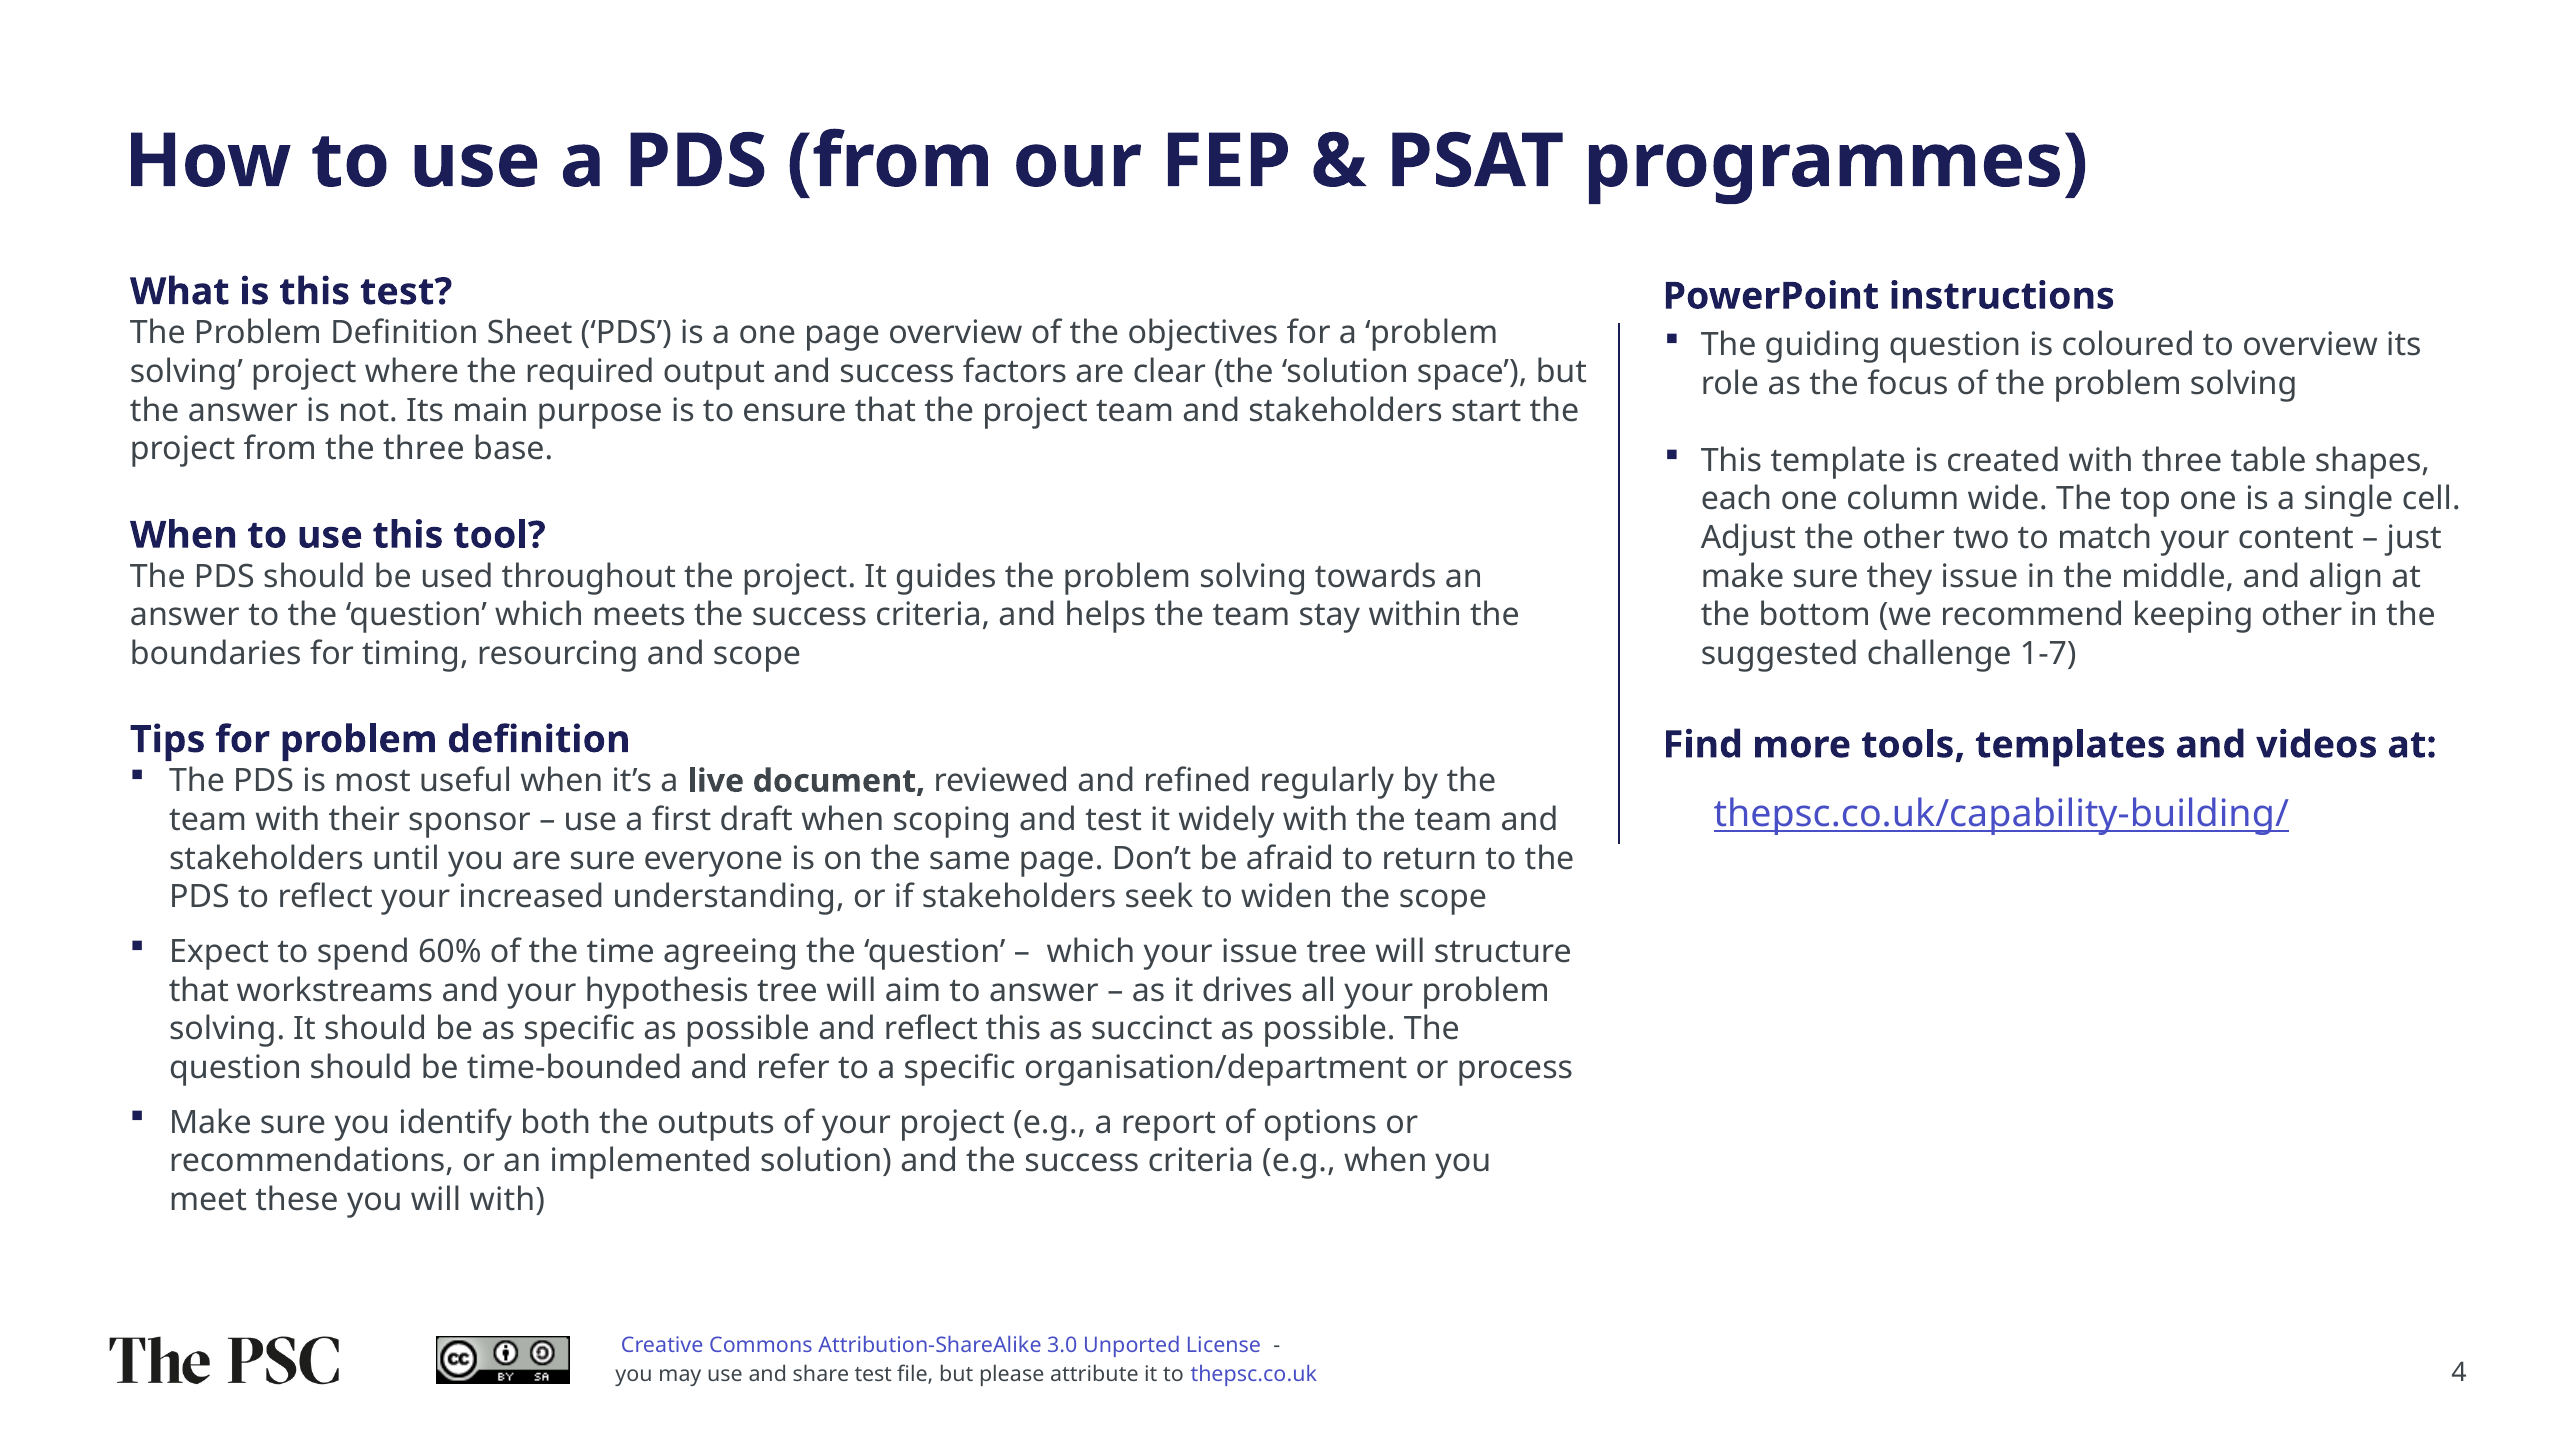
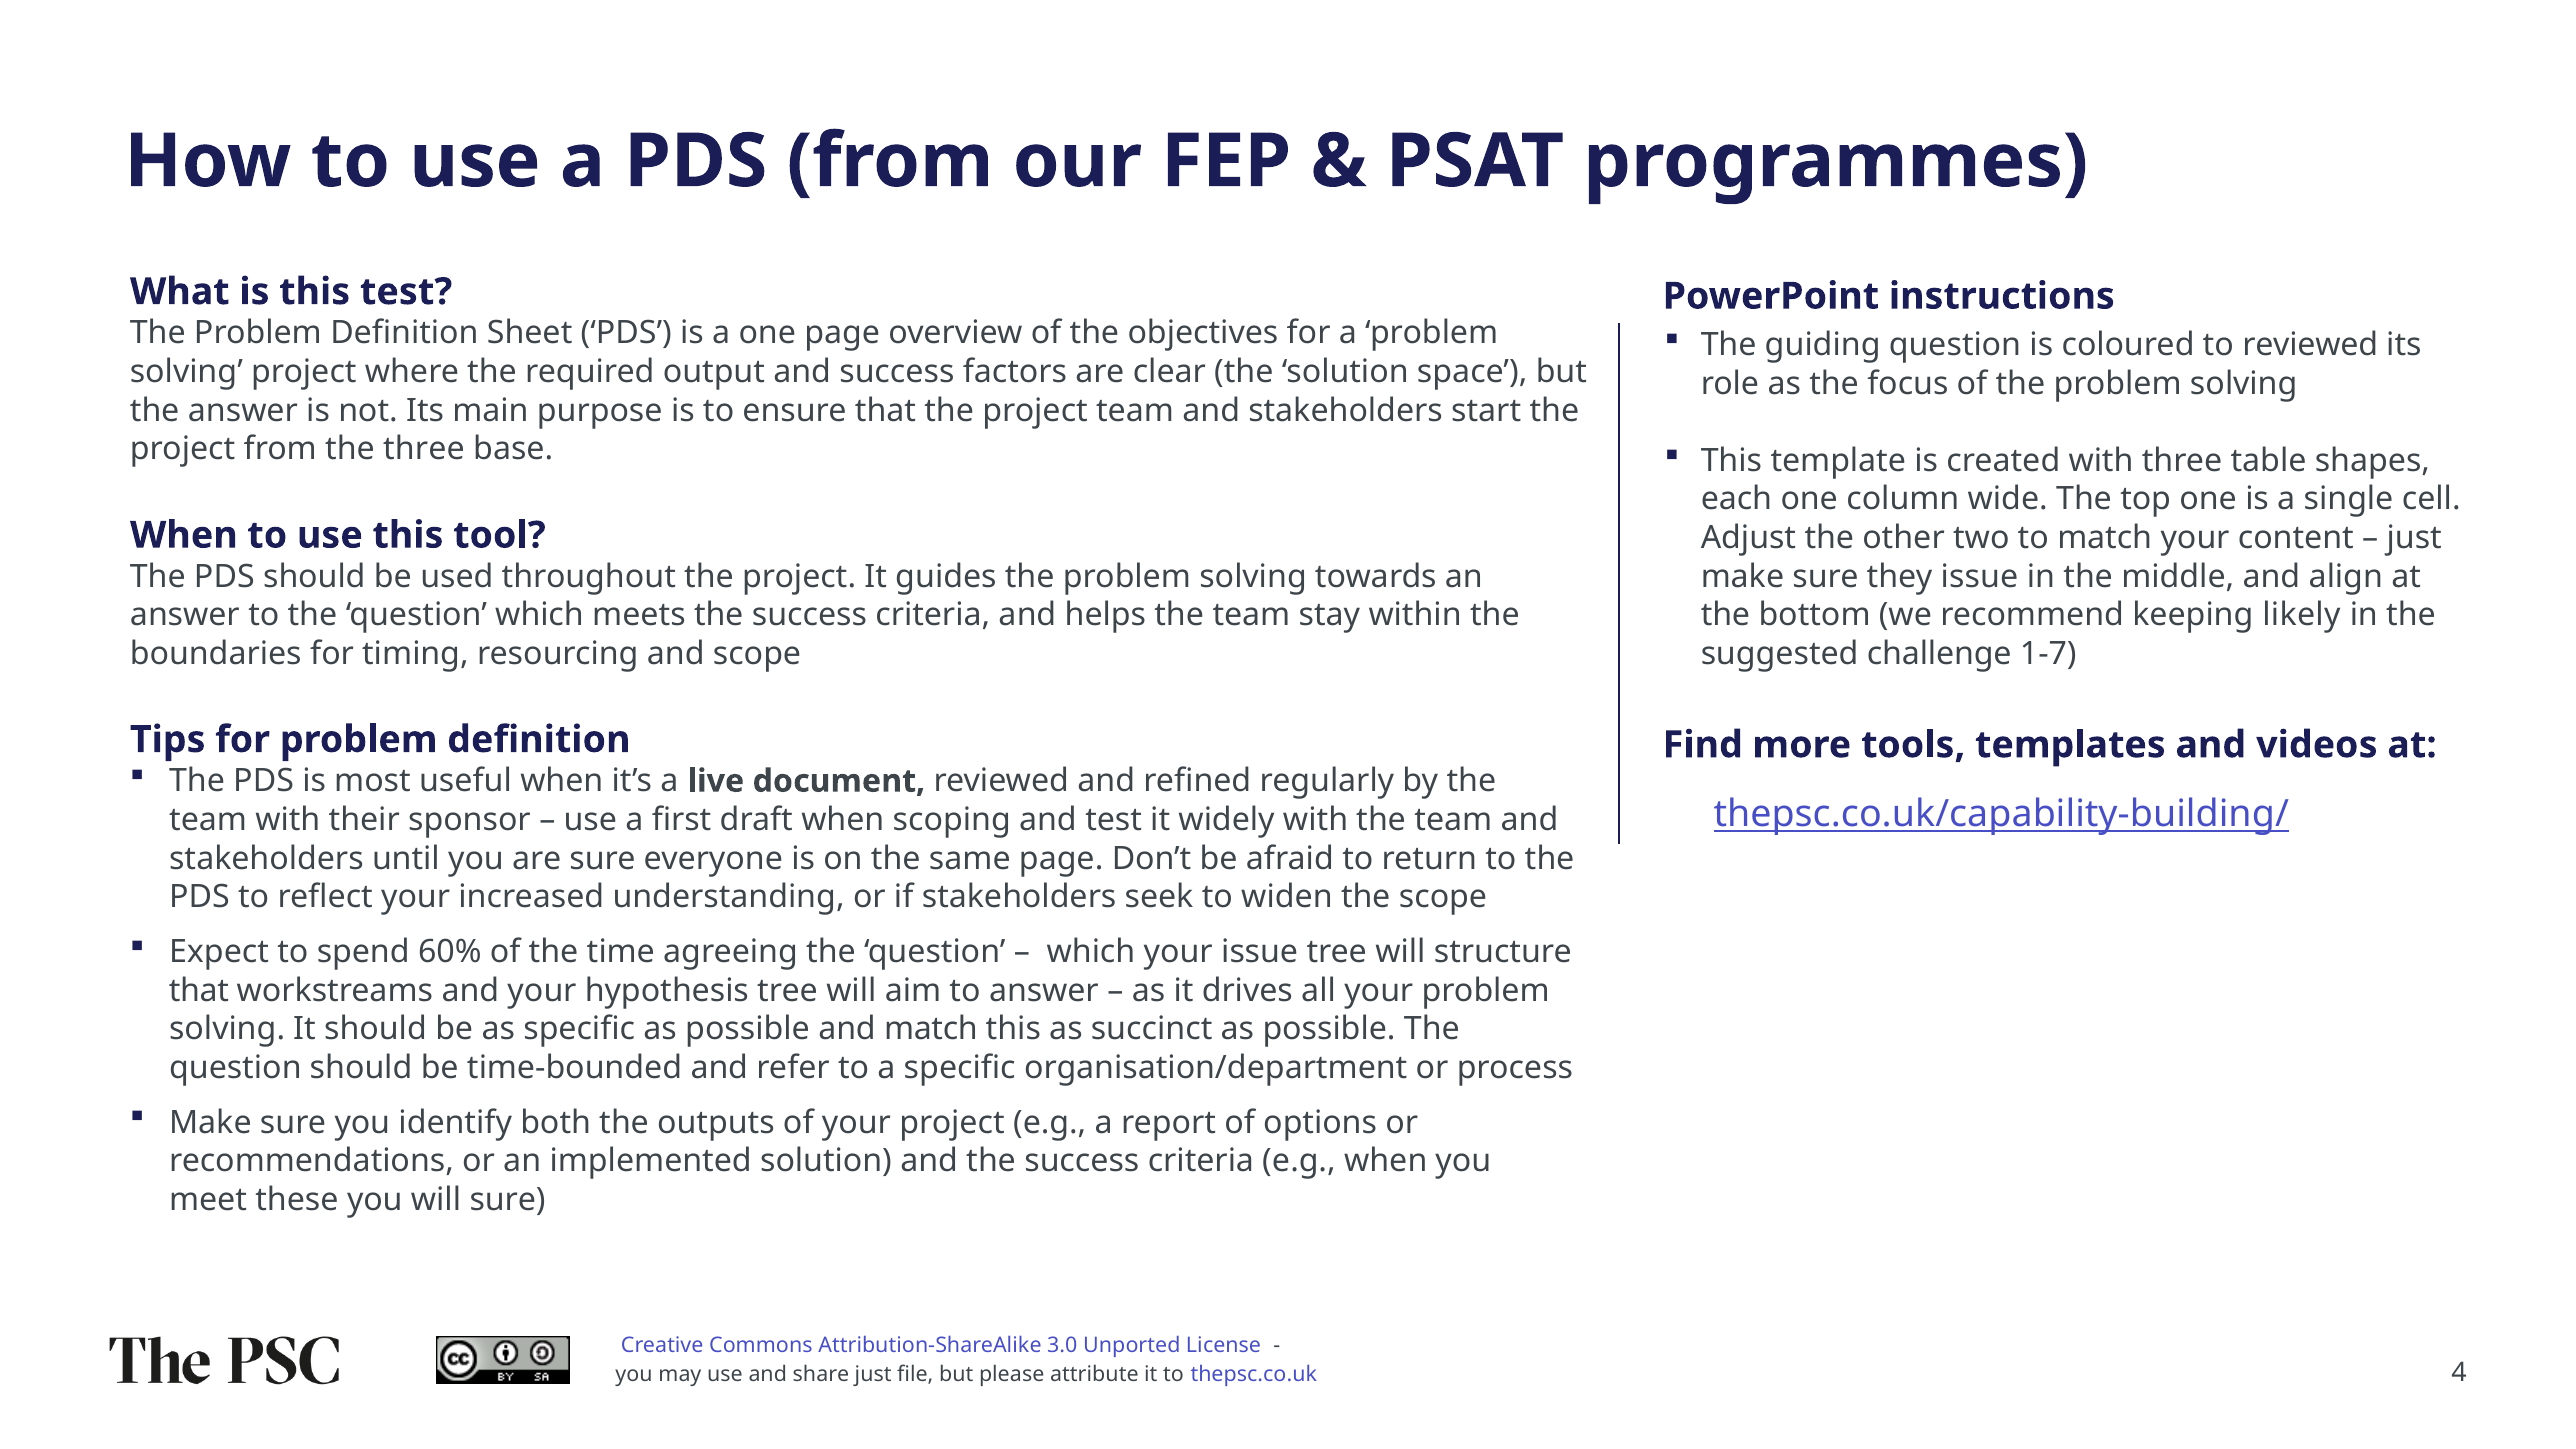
to overview: overview -> reviewed (2310, 345)
keeping other: other -> likely (2301, 615)
and reflect: reflect -> match (931, 1029)
will with: with -> sure (507, 1200)
test: test -> just (873, 1375)
